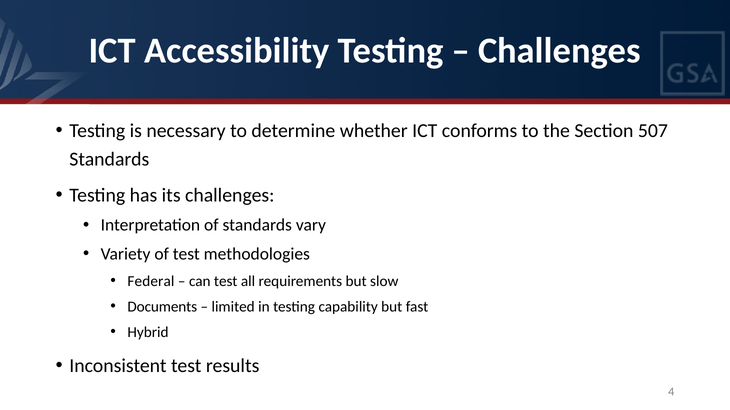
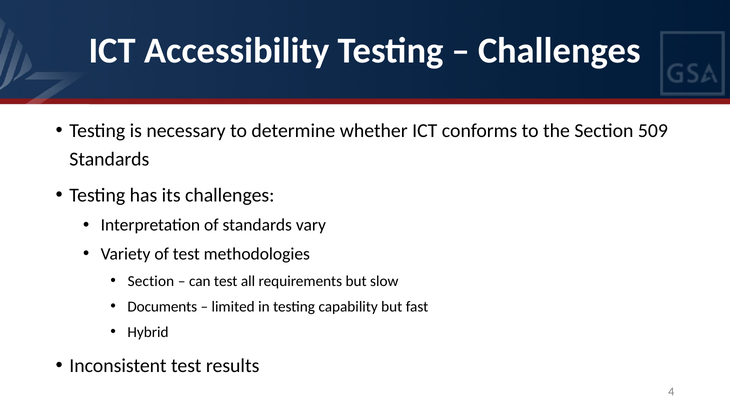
507: 507 -> 509 (653, 131)
Federal: Federal -> Section (151, 281)
